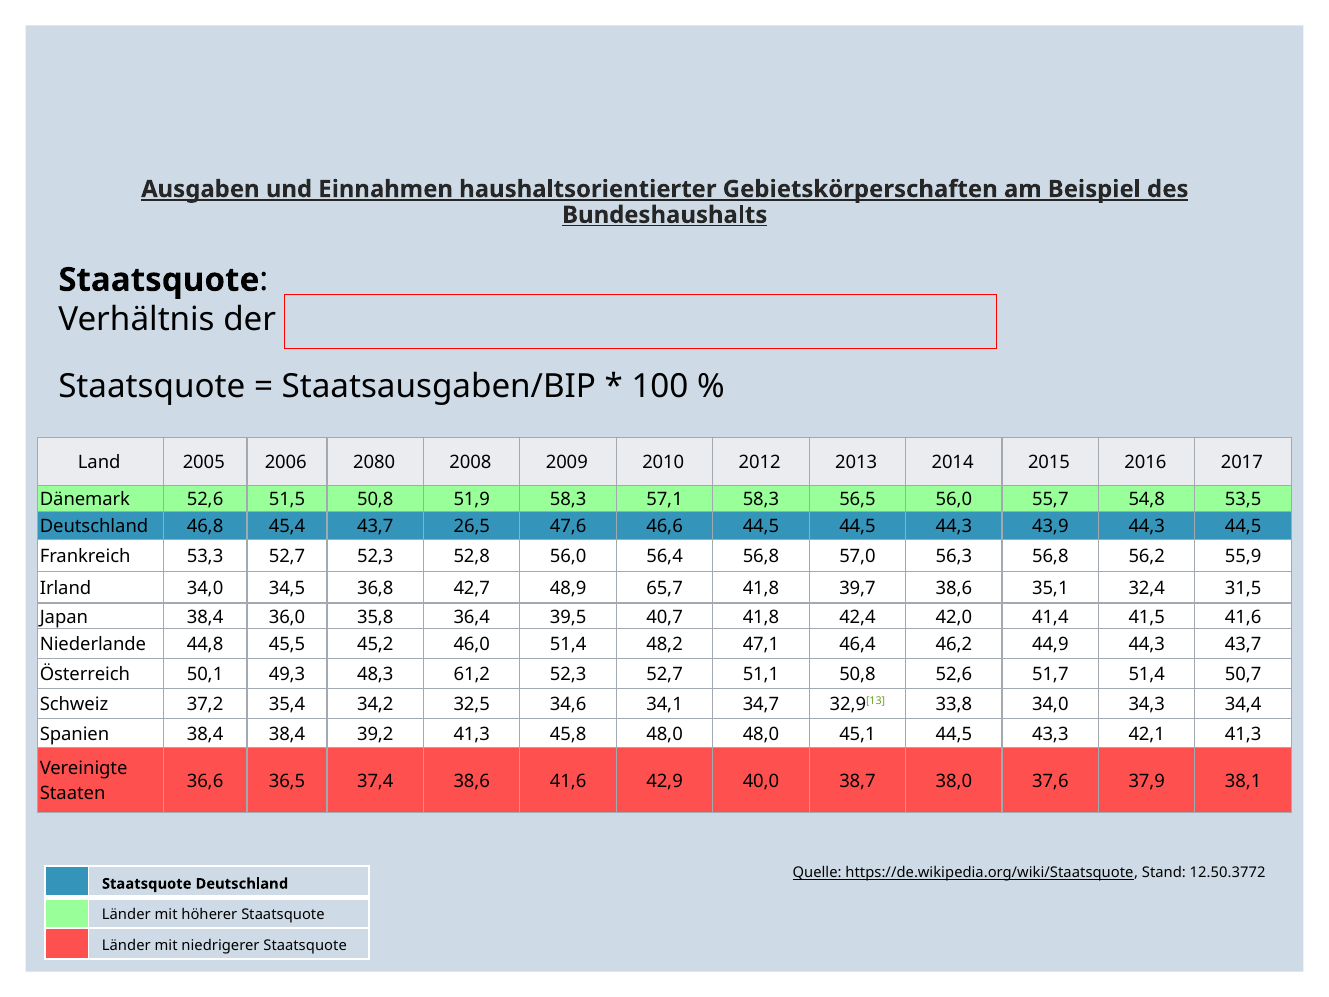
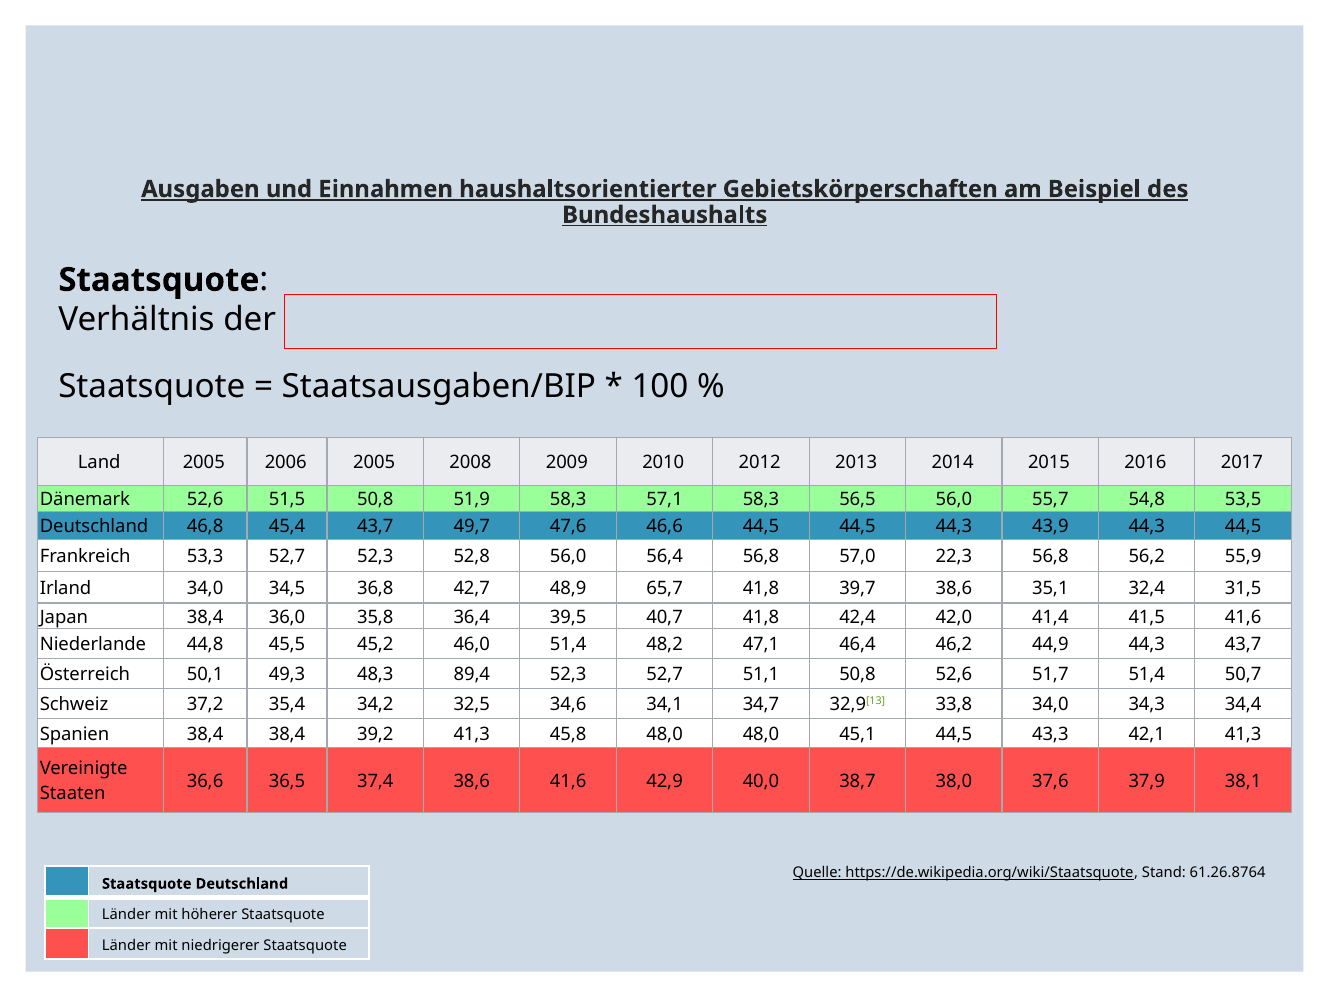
2006 2080: 2080 -> 2005 (374, 462)
26,5: 26,5 -> 49,7 (472, 527)
56,3: 56,3 -> 22,3 (954, 557)
61,2: 61,2 -> 89,4 (472, 674)
12.50.3772: 12.50.3772 -> 61.26.8764 (1228, 873)
